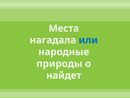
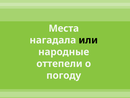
или colour: blue -> black (88, 40)
природы: природы -> оттепели (59, 63)
найдет: найдет -> погоду (64, 75)
